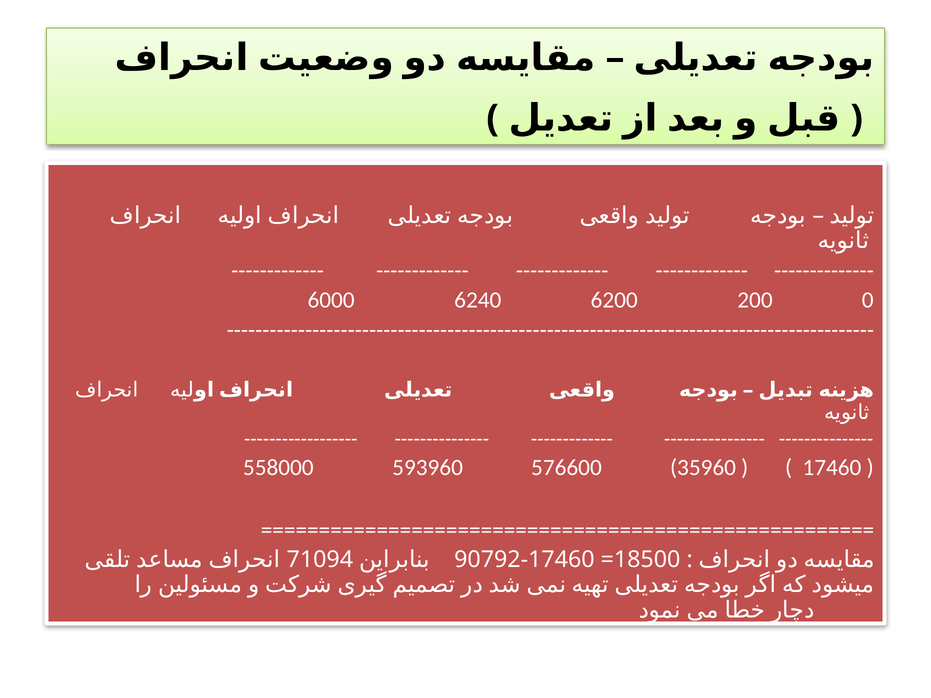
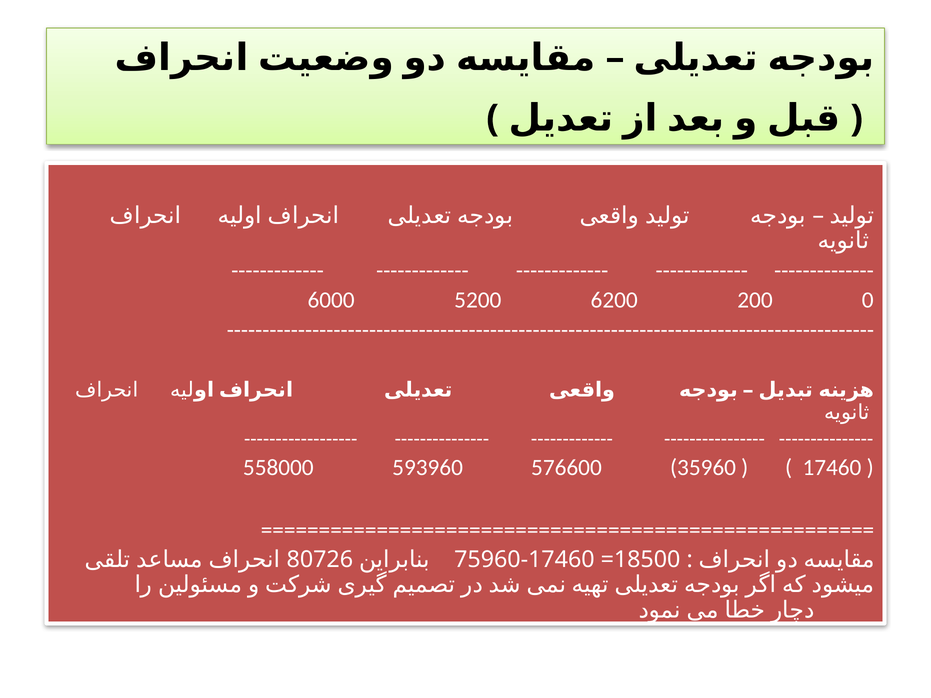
6240: 6240 -> 5200 (478, 300)
71094: 71094 -> 80726 (320, 560)
90792: 90792 -> 75960 (487, 560)
